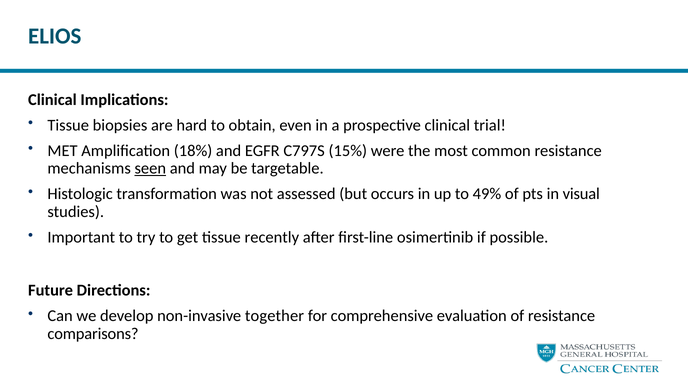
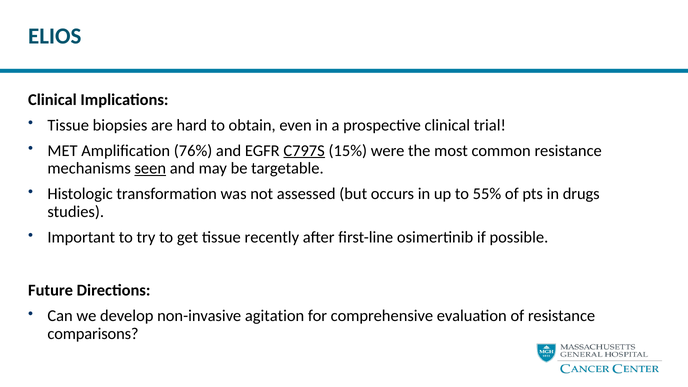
18%: 18% -> 76% (193, 151)
C797S underline: none -> present (304, 151)
49%: 49% -> 55% (487, 194)
visual: visual -> drugs (581, 194)
together: together -> agitation (275, 316)
